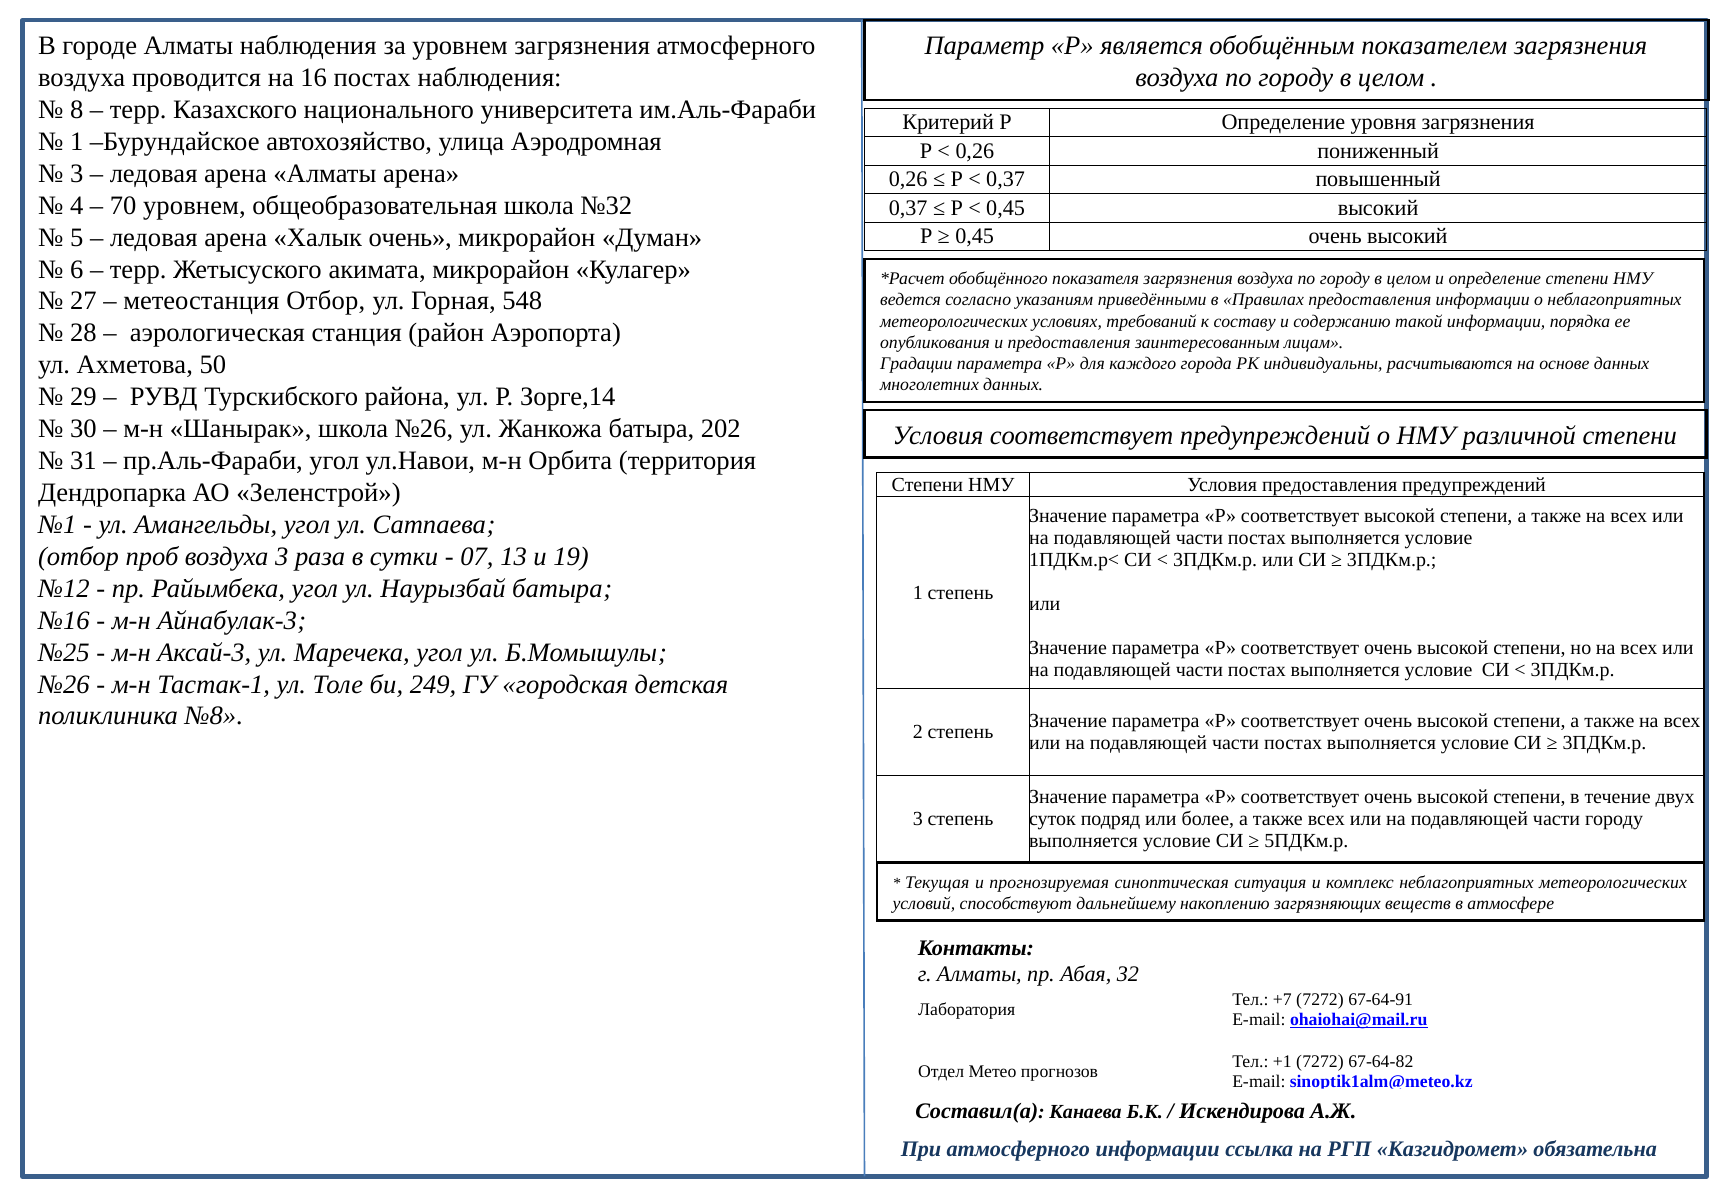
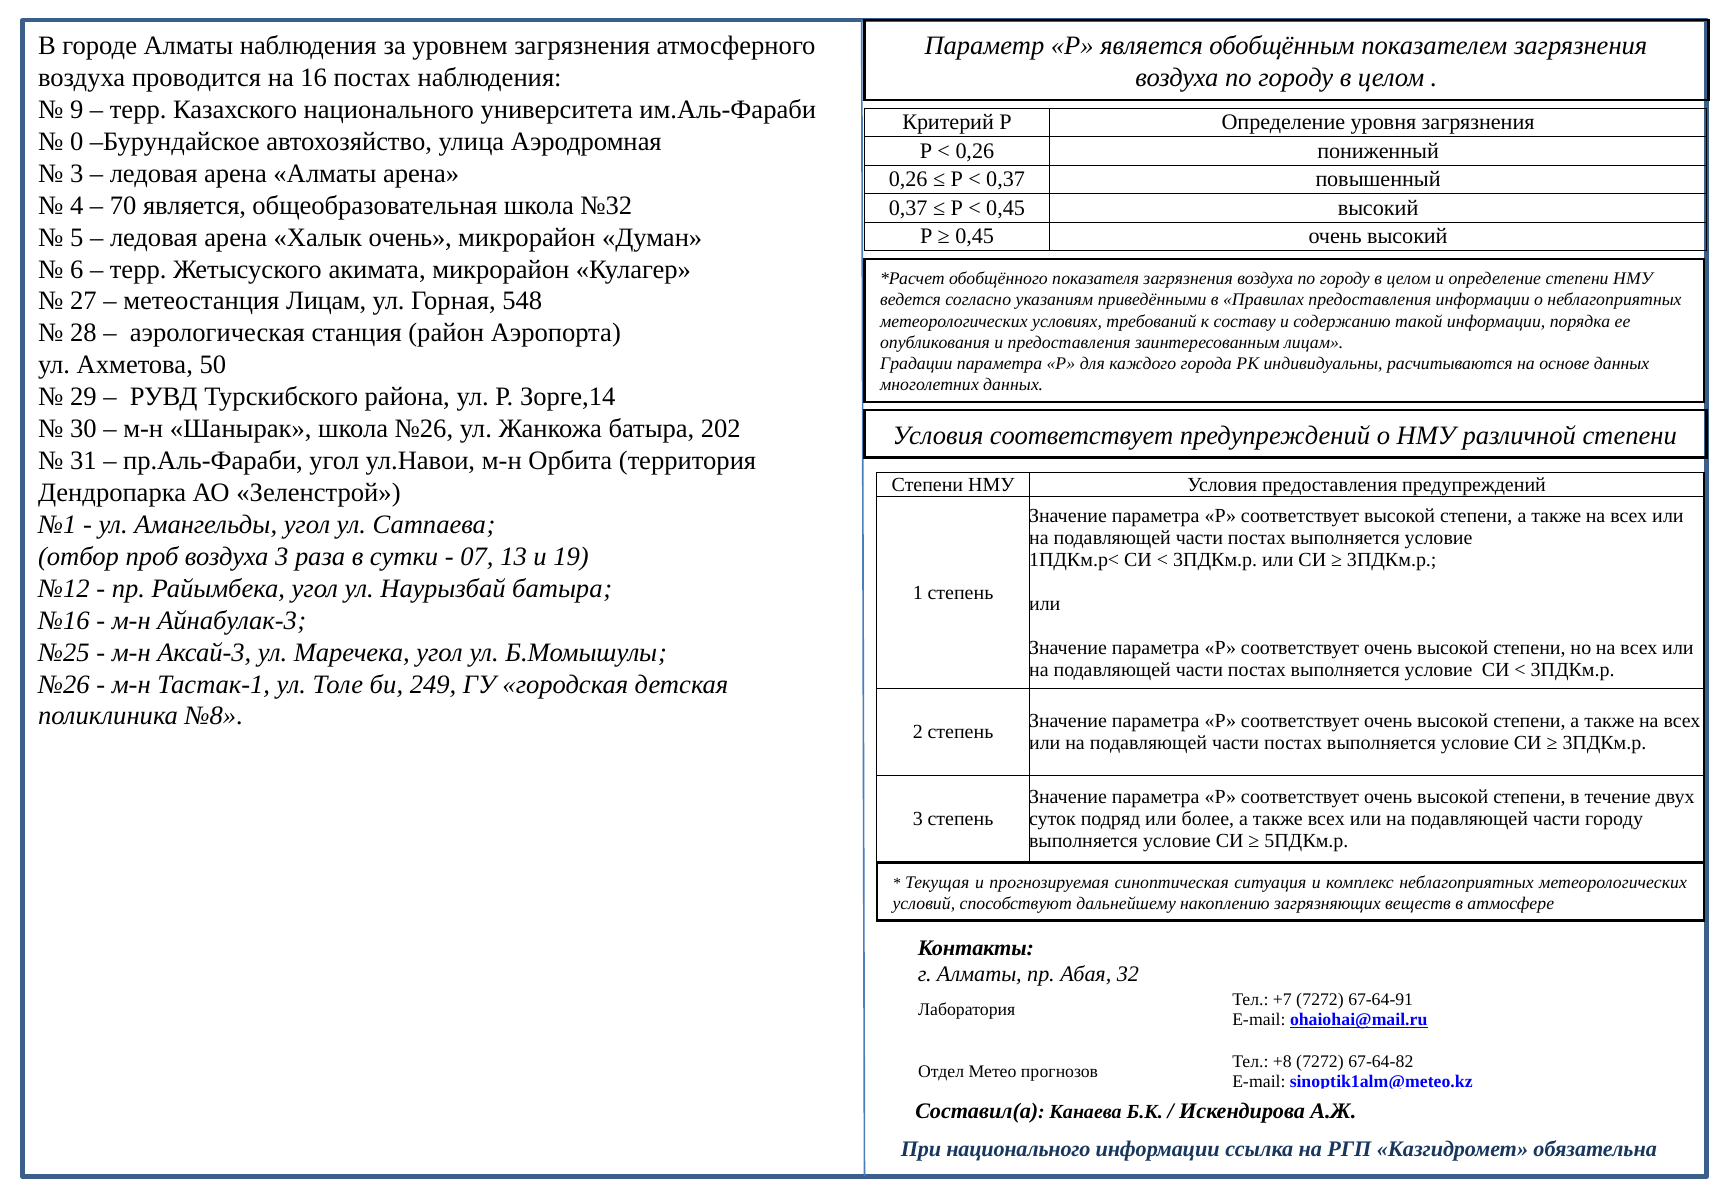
8: 8 -> 9 (77, 110)
1: 1 -> 0 (77, 142)
70 уровнем: уровнем -> является (195, 205)
метеостанция Отбор: Отбор -> Лицам (326, 301)
+1: +1 -> +8 (1282, 1062)
При атмосферного: атмосферного -> национального (1018, 1149)
